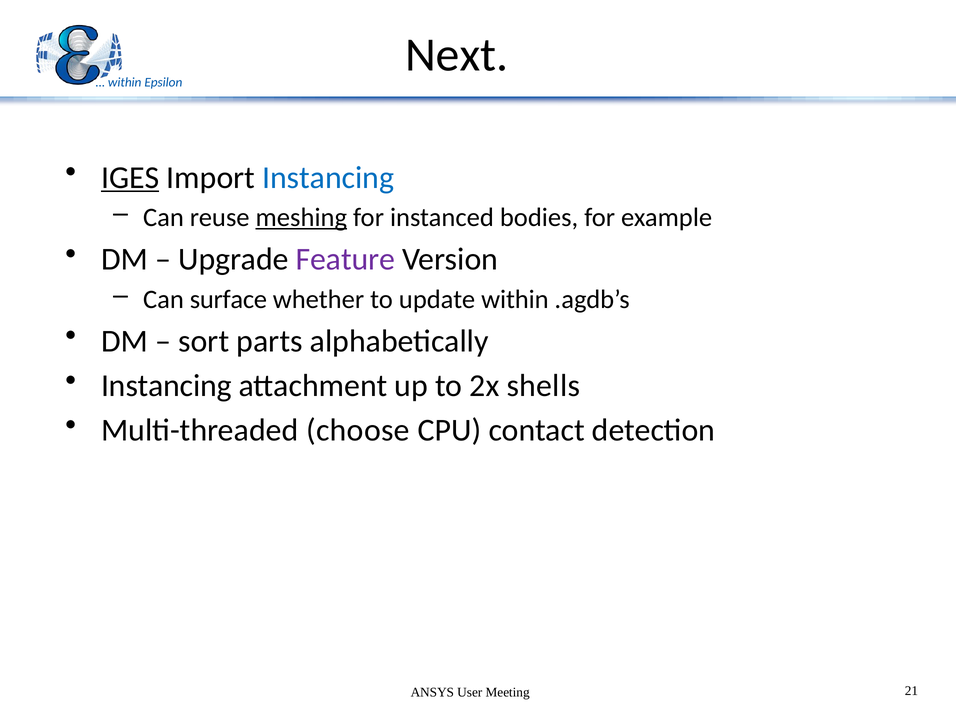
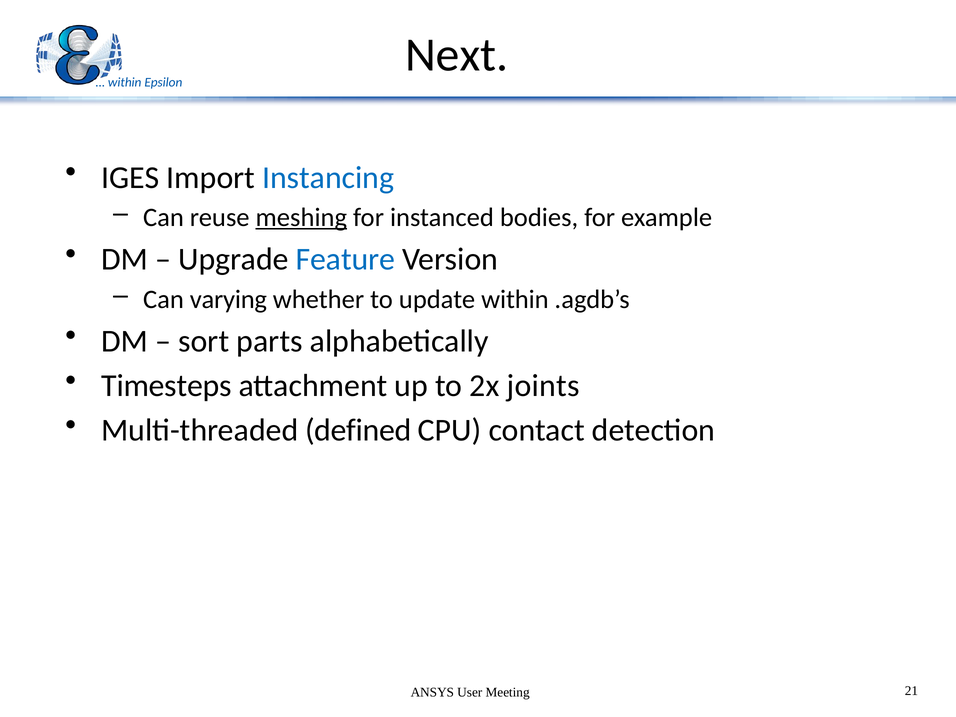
IGES underline: present -> none (130, 178)
Feature colour: purple -> blue (345, 259)
surface: surface -> varying (228, 299)
Instancing: Instancing -> Timesteps (166, 386)
shells: shells -> joints (543, 386)
choose: choose -> defined (358, 430)
